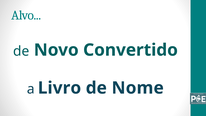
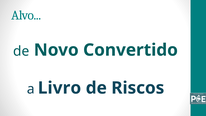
Nome: Nome -> Riscos (138, 88)
